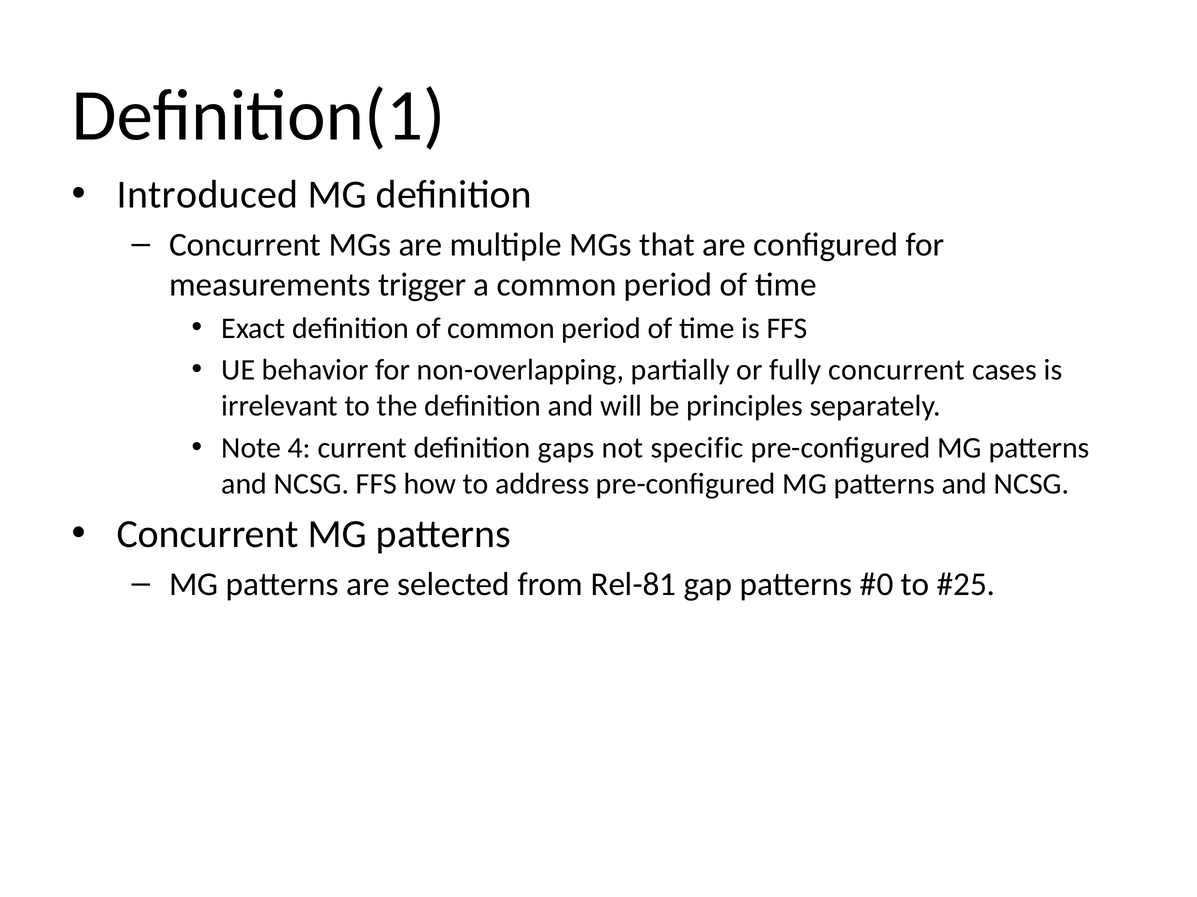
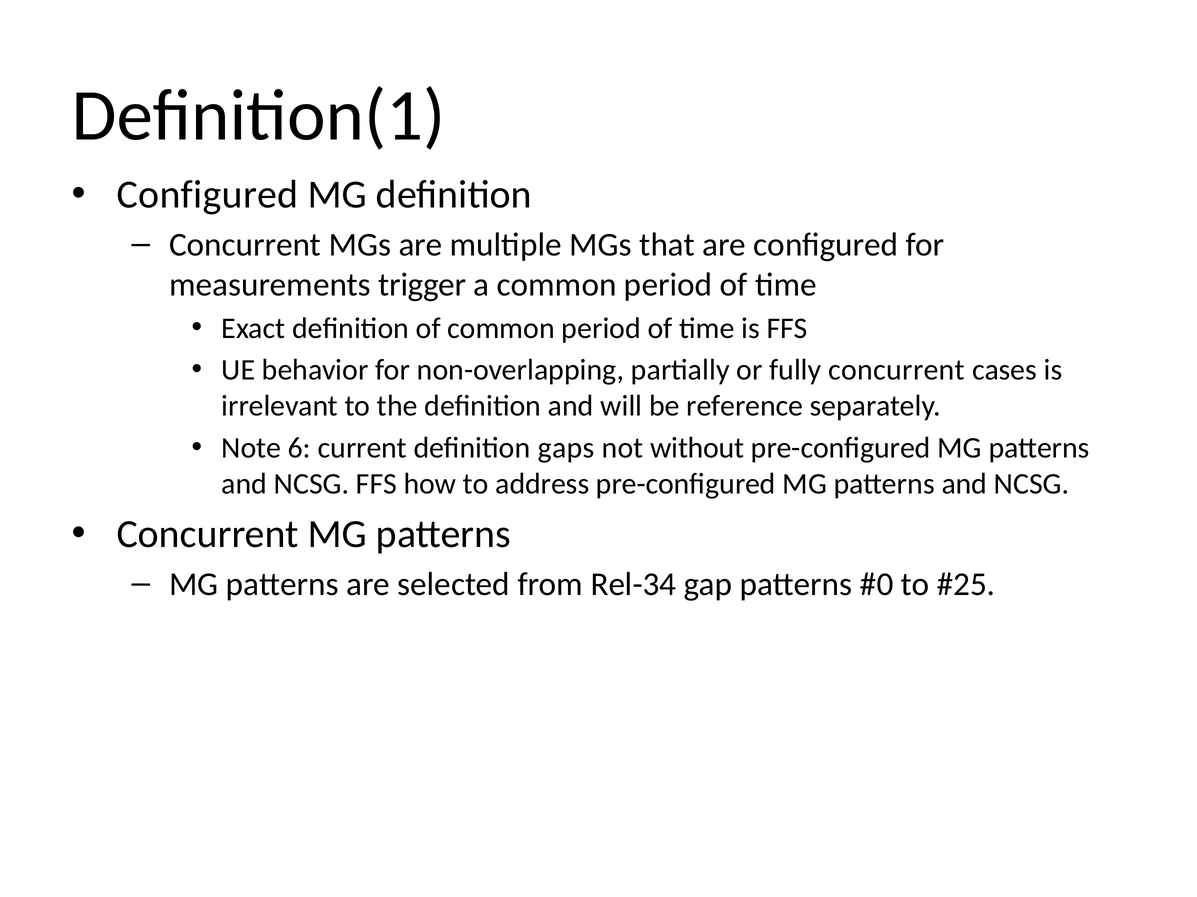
Introduced: Introduced -> Configured (208, 195)
principles: principles -> reference (745, 406)
4: 4 -> 6 (299, 448)
specific: specific -> without (697, 448)
Rel-81: Rel-81 -> Rel-34 (633, 585)
